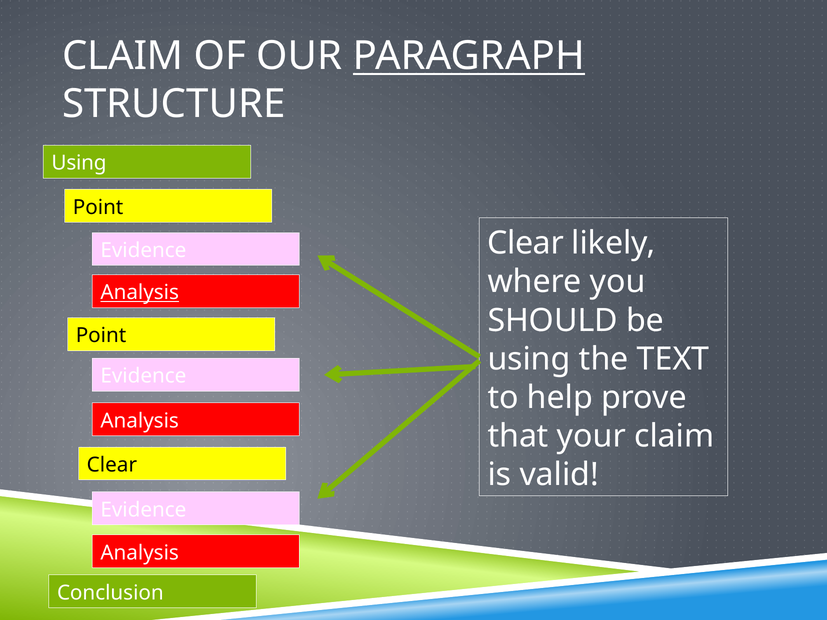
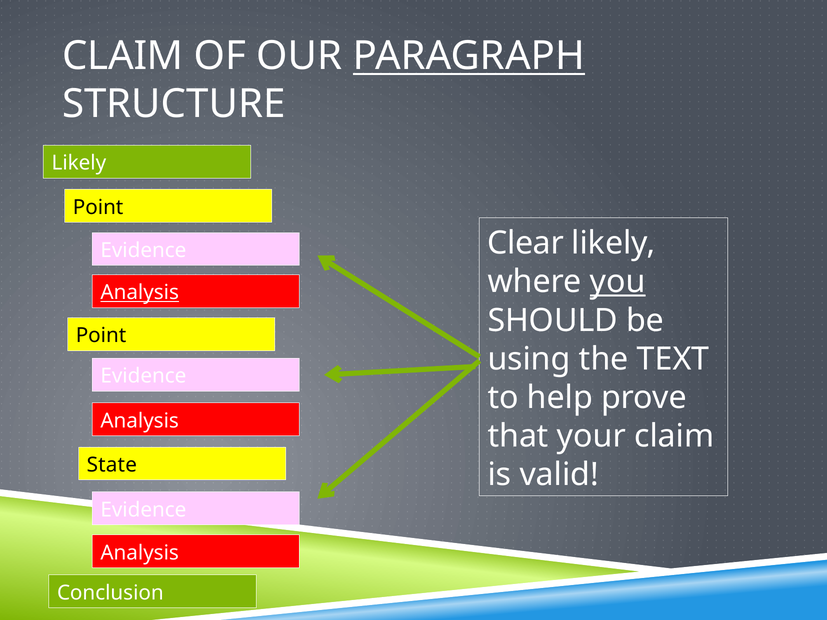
Using: Using -> Likely (79, 163)
you underline: none -> present (618, 282)
Clear: Clear -> State (112, 465)
